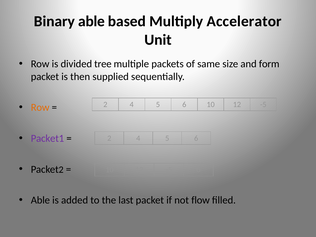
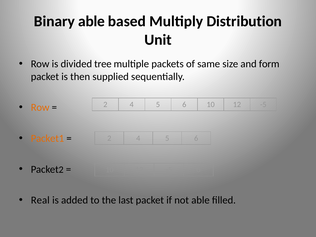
Accelerator: Accelerator -> Distribution (244, 21)
Packet1 colour: purple -> orange (47, 138)
Able: Able -> Real (40, 200)
not flow: flow -> able (200, 200)
